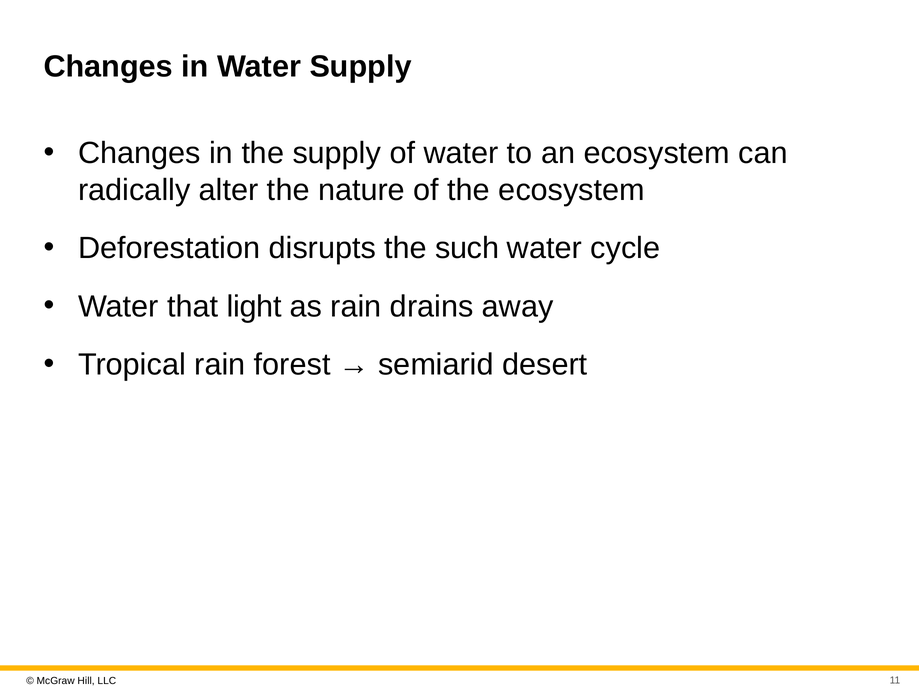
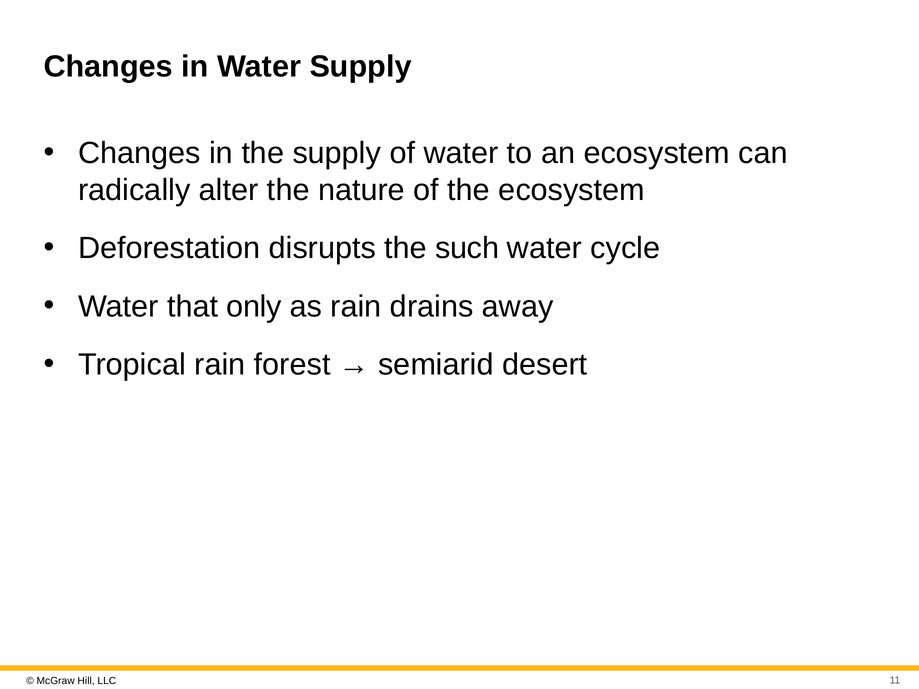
light: light -> only (254, 307)
